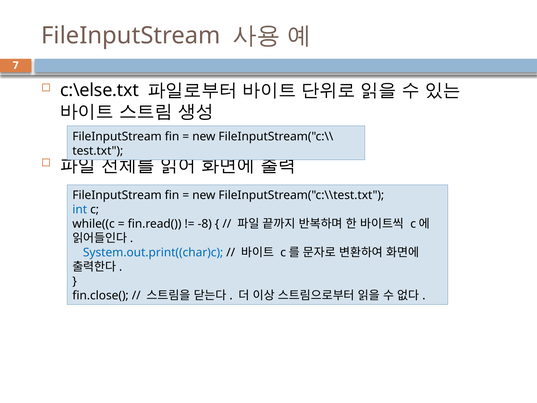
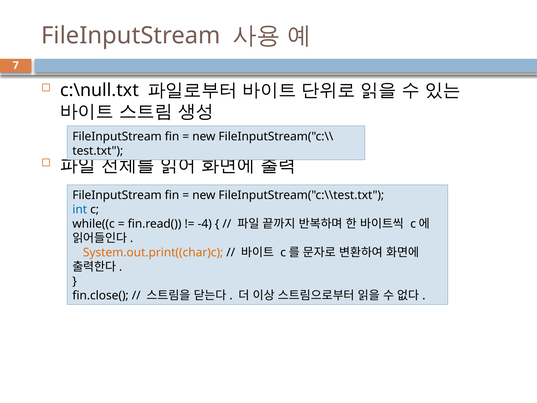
c:\else.txt: c:\else.txt -> c:\null.txt (99, 90)
-8: -8 -> -4 (205, 224)
System.out.print((char)c colour: blue -> orange (153, 252)
